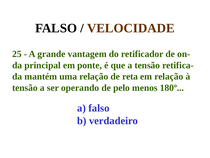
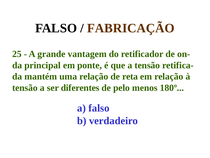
VELOCIDADE: VELOCIDADE -> FABRICAÇÃO (131, 28)
operando: operando -> diferentes (80, 87)
